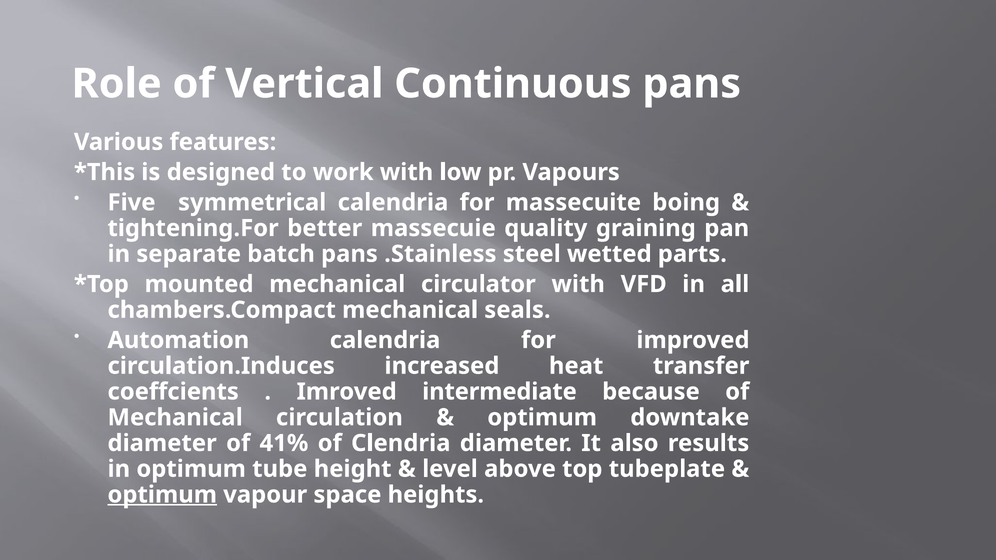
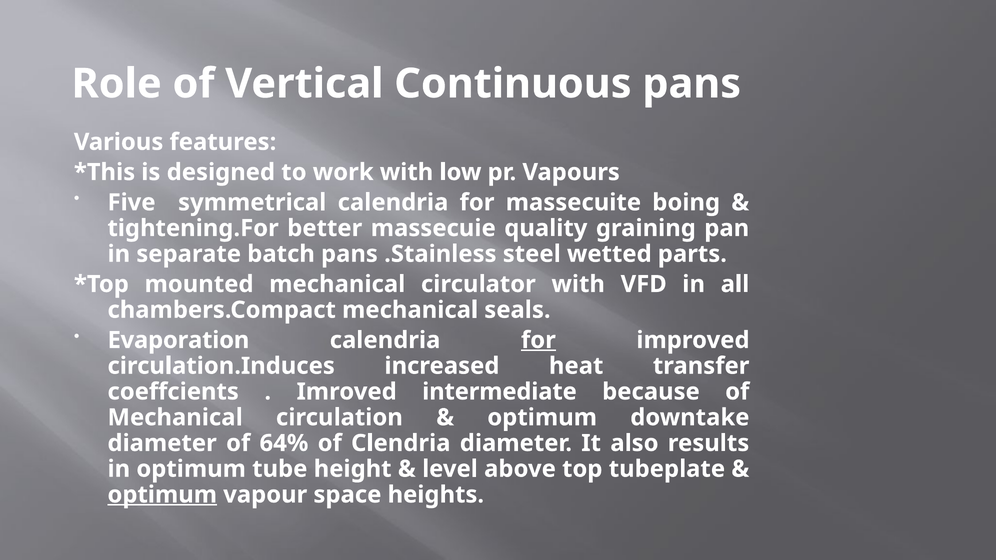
Automation: Automation -> Evaporation (178, 340)
for underline: none -> present (538, 340)
41%: 41% -> 64% (284, 443)
